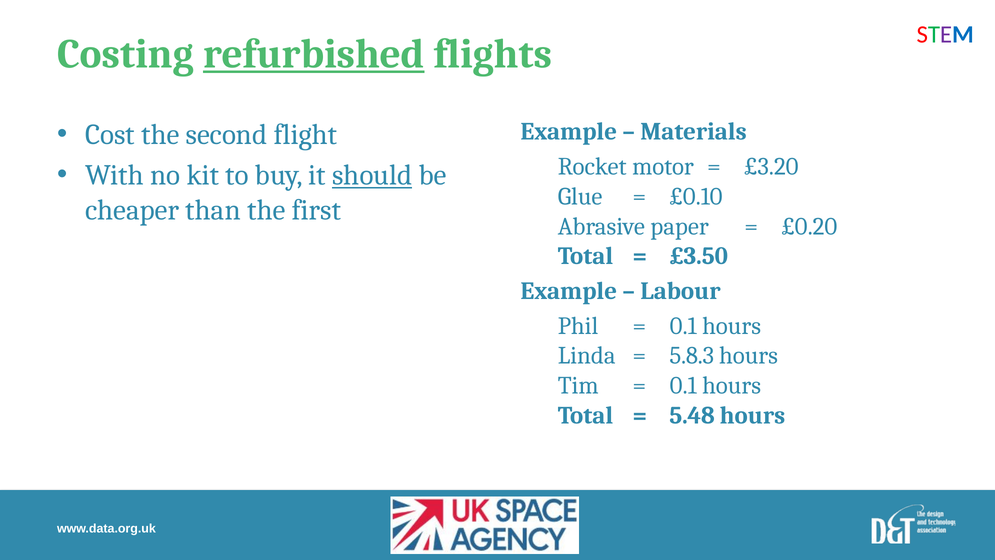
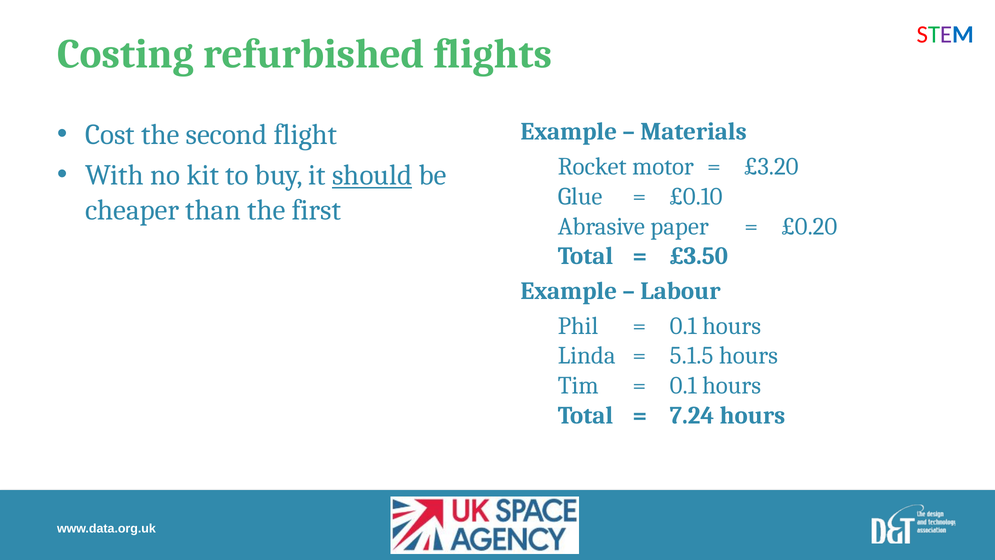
refurbished underline: present -> none (314, 54)
5.8.3: 5.8.3 -> 5.1.5 (692, 356)
5.48: 5.48 -> 7.24 (692, 415)
